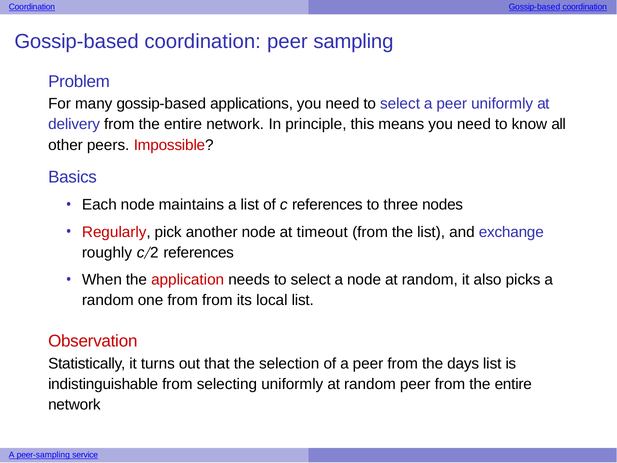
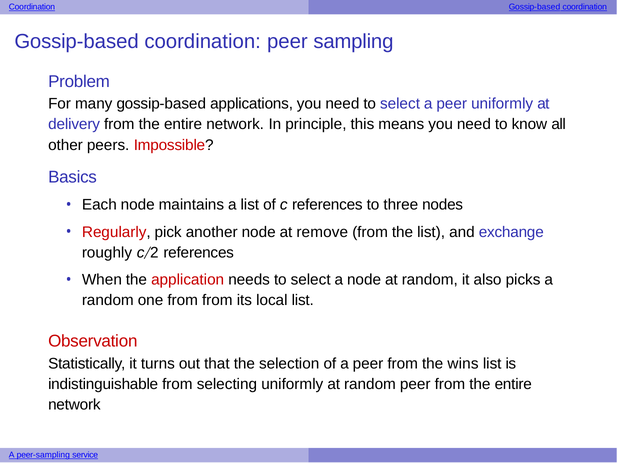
timeout: timeout -> remove (322, 232)
days: days -> wins (463, 364)
